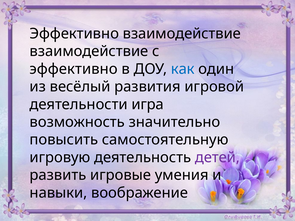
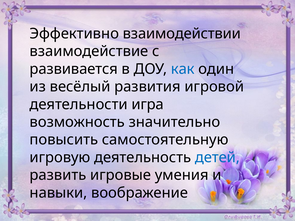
Эффективно взаимодействие: взаимодействие -> взаимодействии (182, 34)
эффективно: эффективно -> развивается (74, 69)
детей colour: purple -> blue (217, 158)
